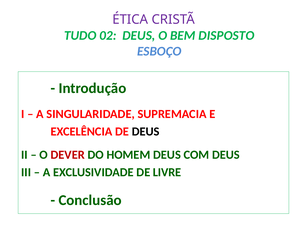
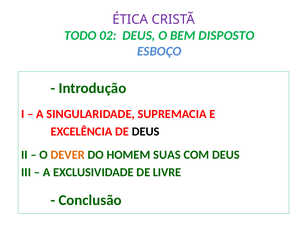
TUDO: TUDO -> TODO (80, 35)
DEVER colour: red -> orange (68, 155)
HOMEM DEUS: DEUS -> SUAS (167, 155)
